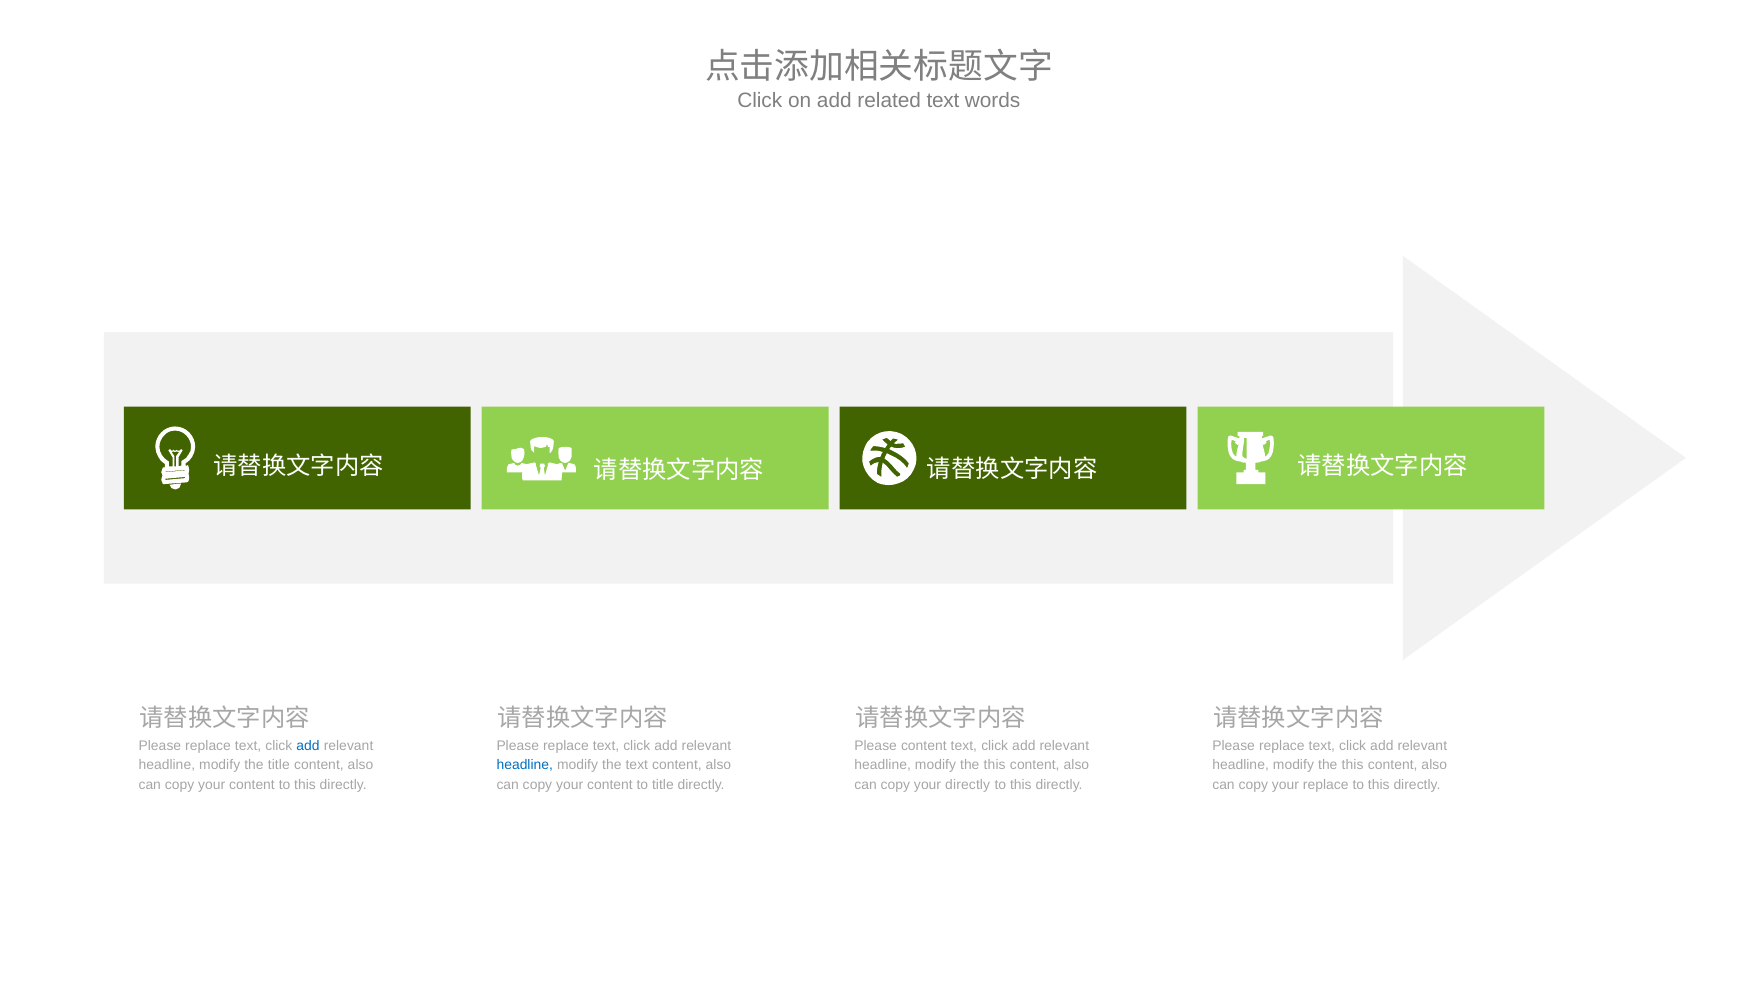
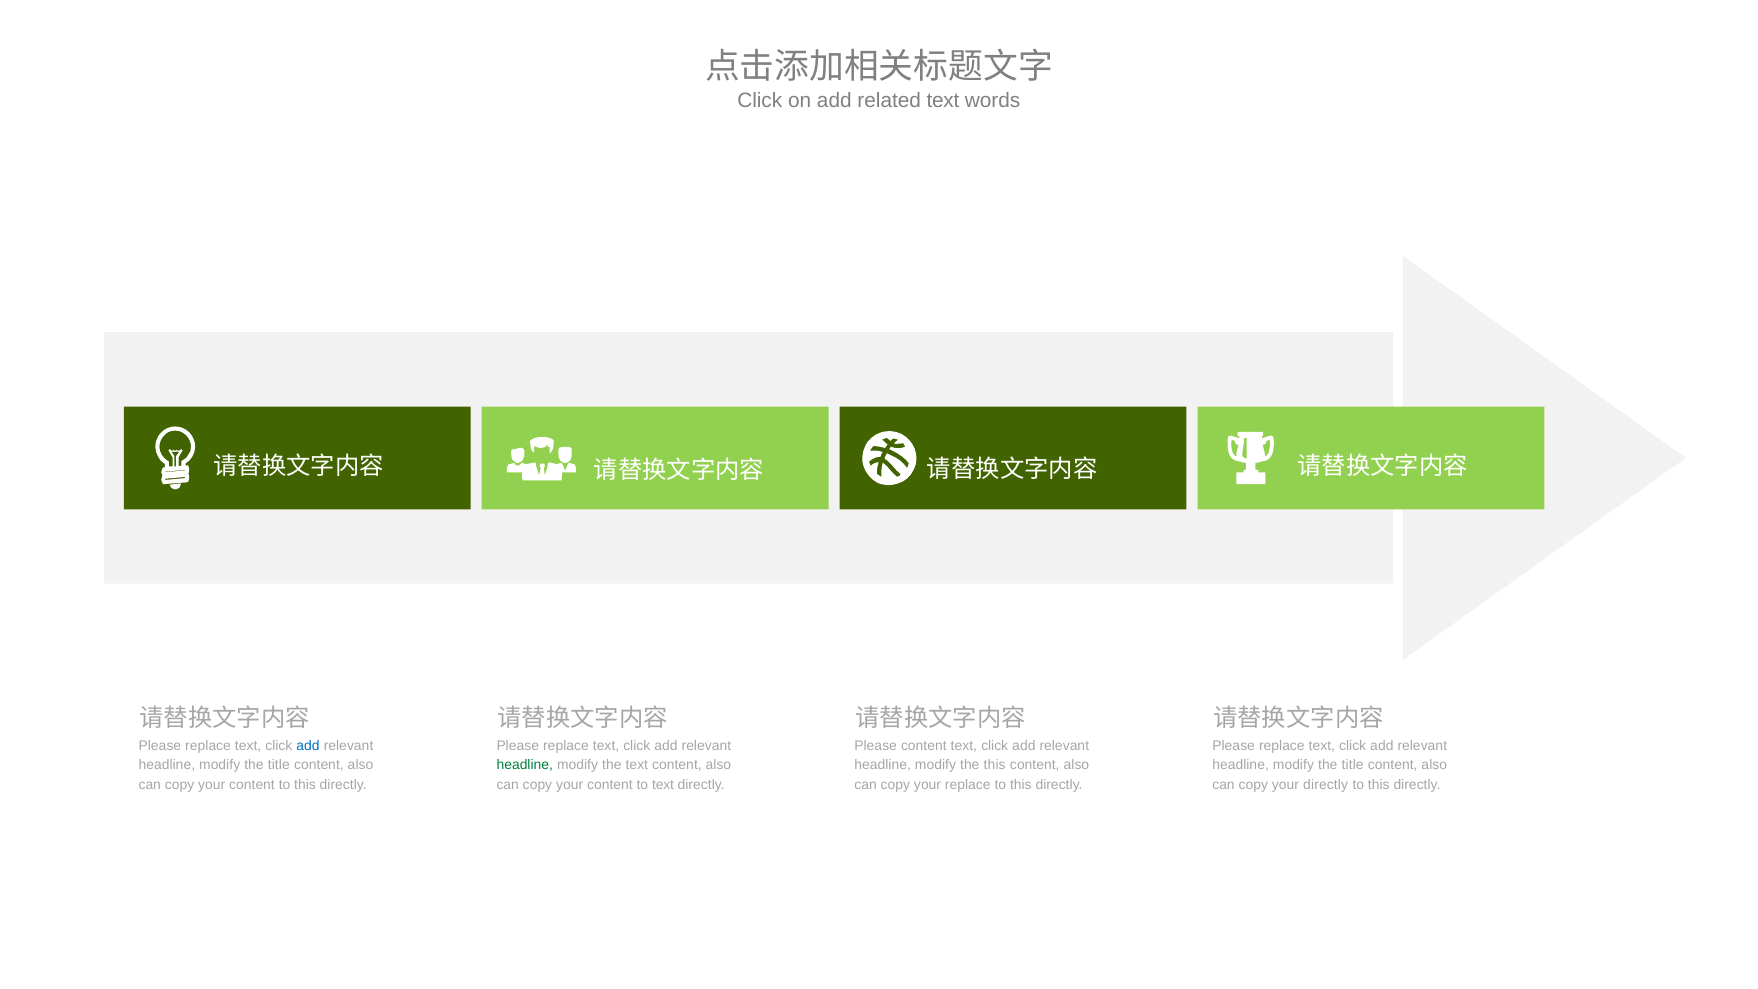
headline colour: blue -> green (525, 765)
this: this -> title (1353, 765)
to title: title -> text (663, 785)
your directly: directly -> replace (968, 785)
your replace: replace -> directly (1326, 785)
